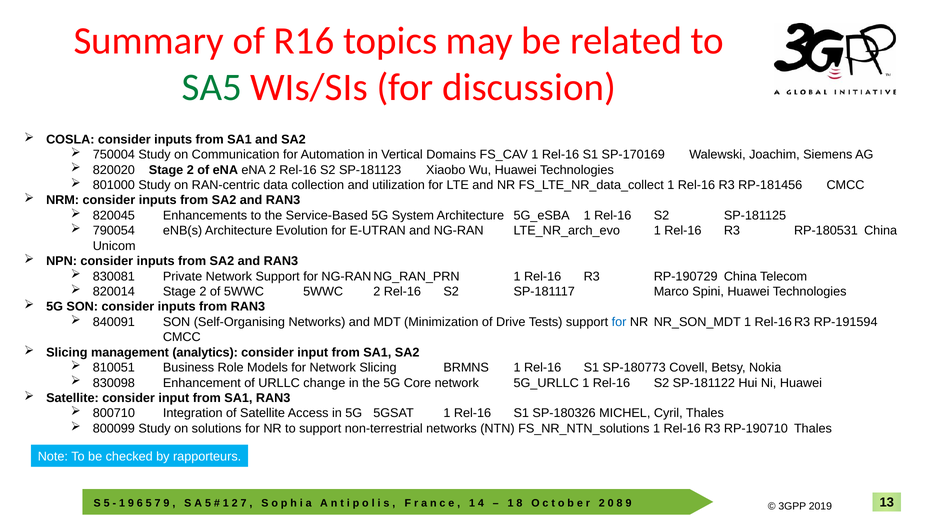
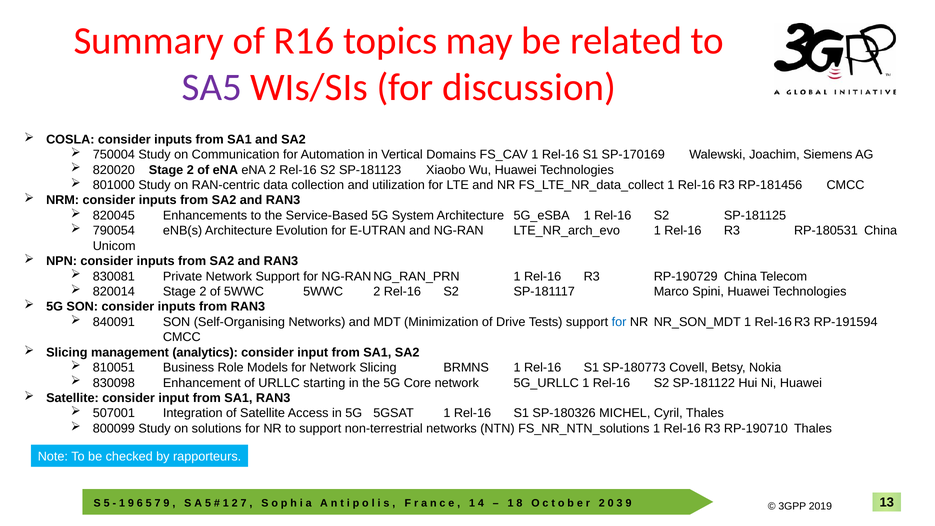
SA5 colour: green -> purple (212, 87)
change: change -> starting (324, 383)
800710: 800710 -> 507001 (114, 413)
8: 8 -> 3 (620, 503)
